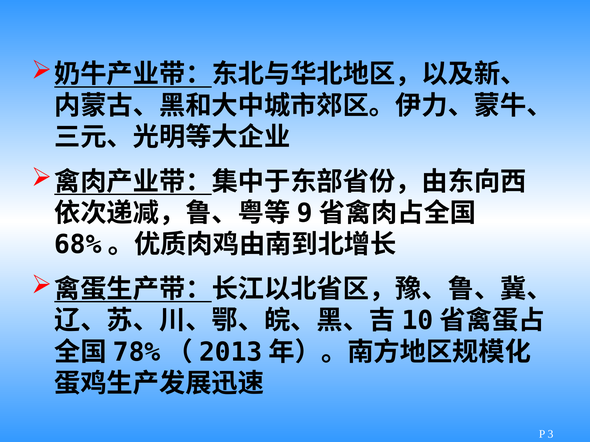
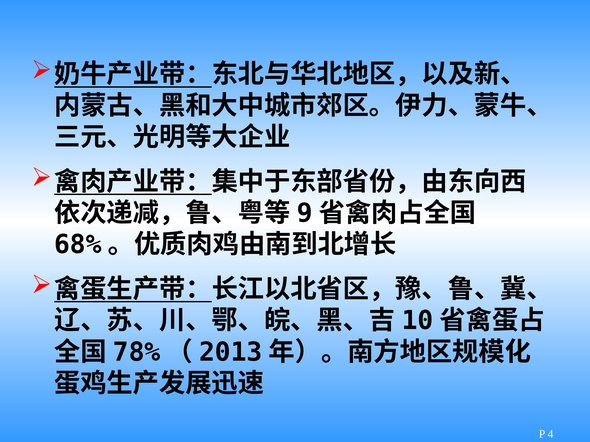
3: 3 -> 4 (550, 434)
